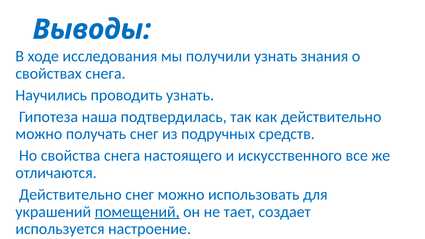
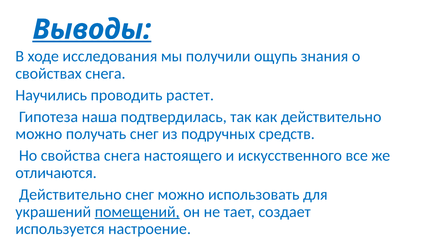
Выводы underline: none -> present (92, 29)
получили узнать: узнать -> ощупь (276, 56)
проводить узнать: узнать -> растет (190, 95)
